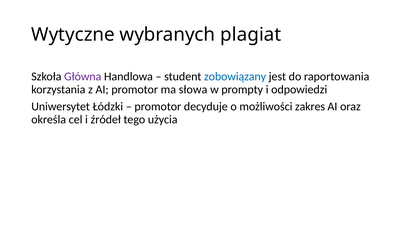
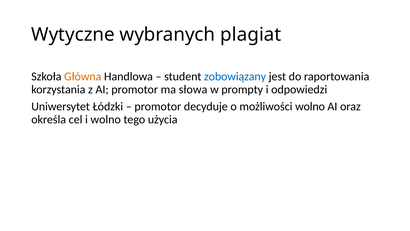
Główna colour: purple -> orange (83, 76)
możliwości zakres: zakres -> wolno (310, 106)
i źródeł: źródeł -> wolno (106, 119)
